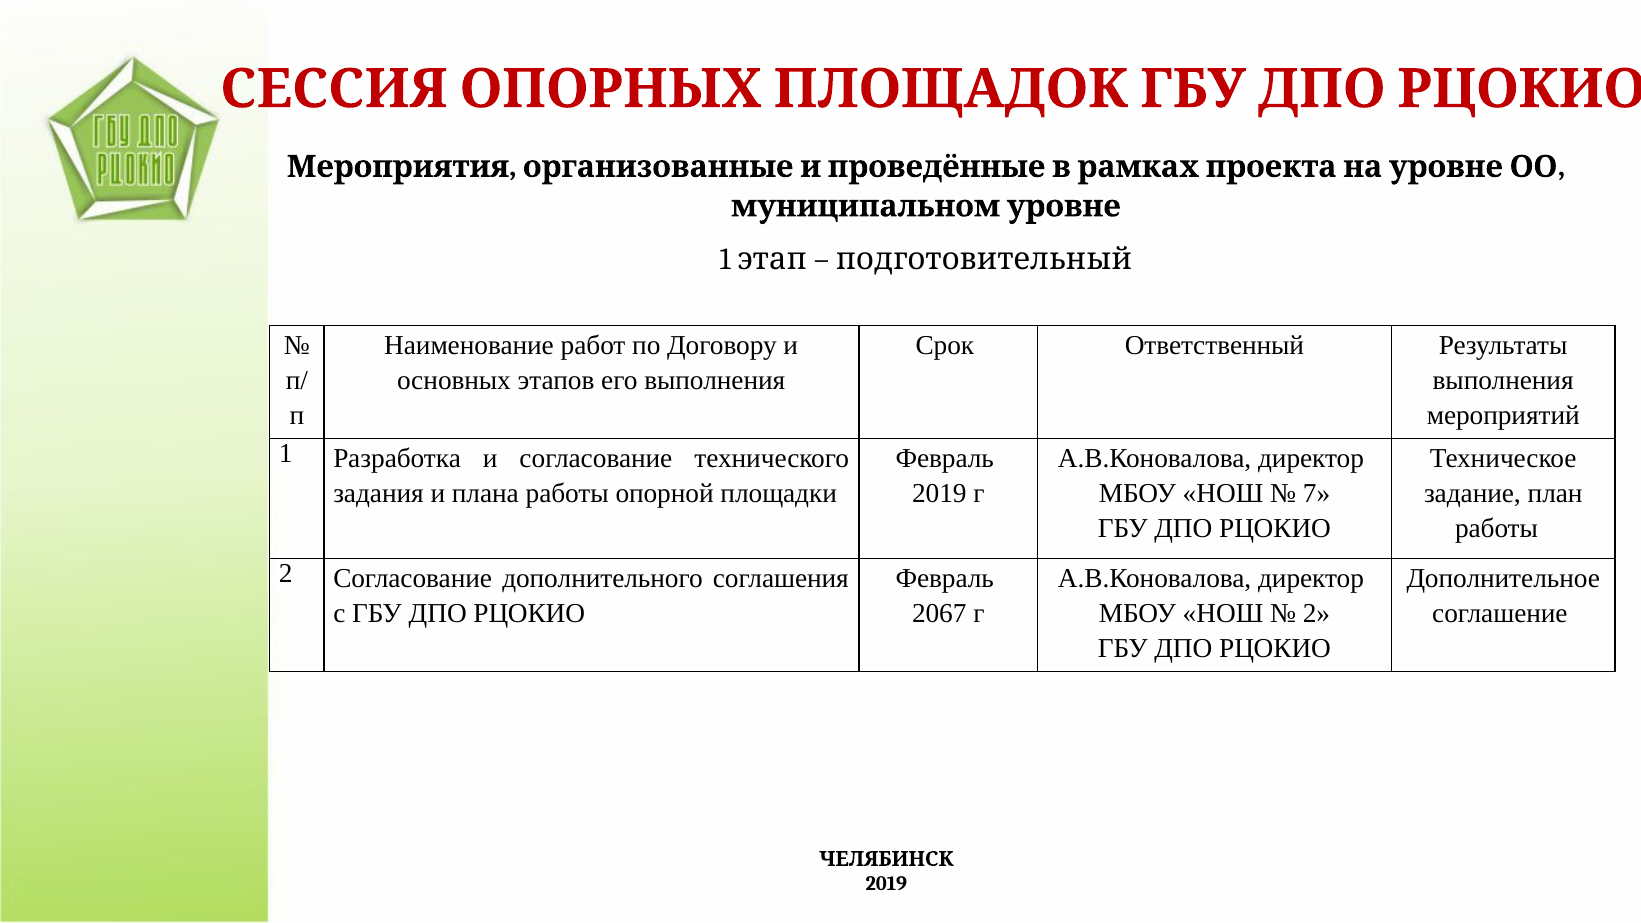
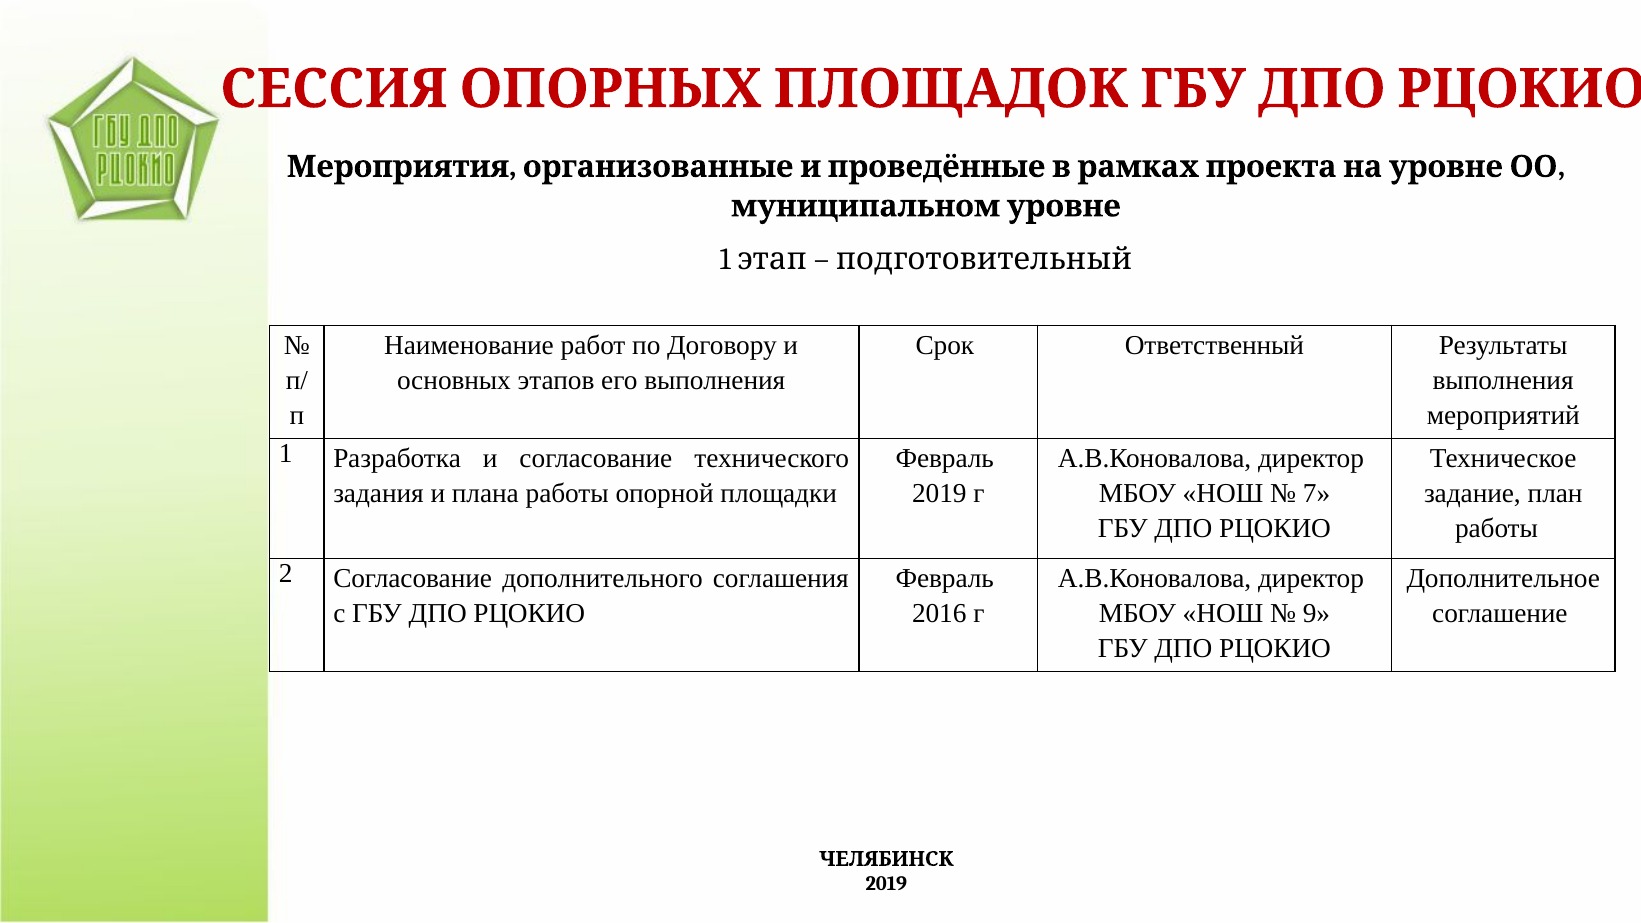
2067: 2067 -> 2016 (939, 613)
2: 2 -> 9 (1316, 613)
